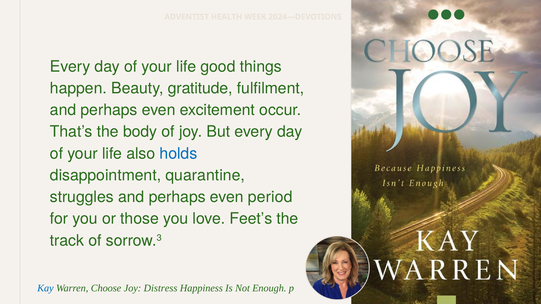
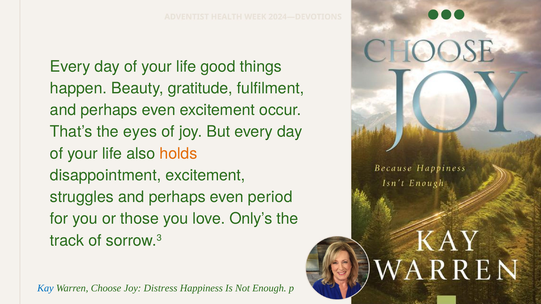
body: body -> eyes (140, 132)
holds colour: blue -> orange (178, 154)
disappointment quarantine: quarantine -> excitement (205, 175)
Feet’s: Feet’s -> Only’s (251, 219)
